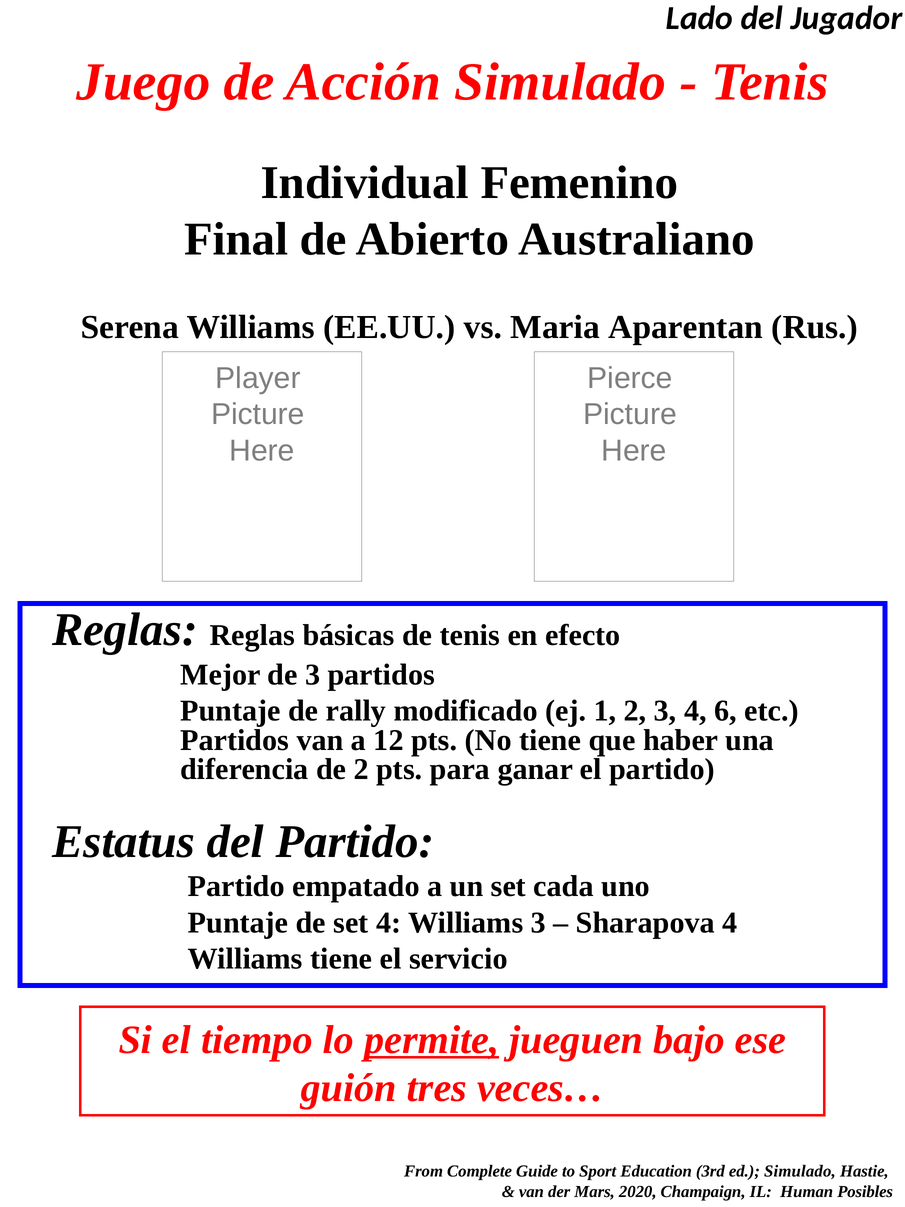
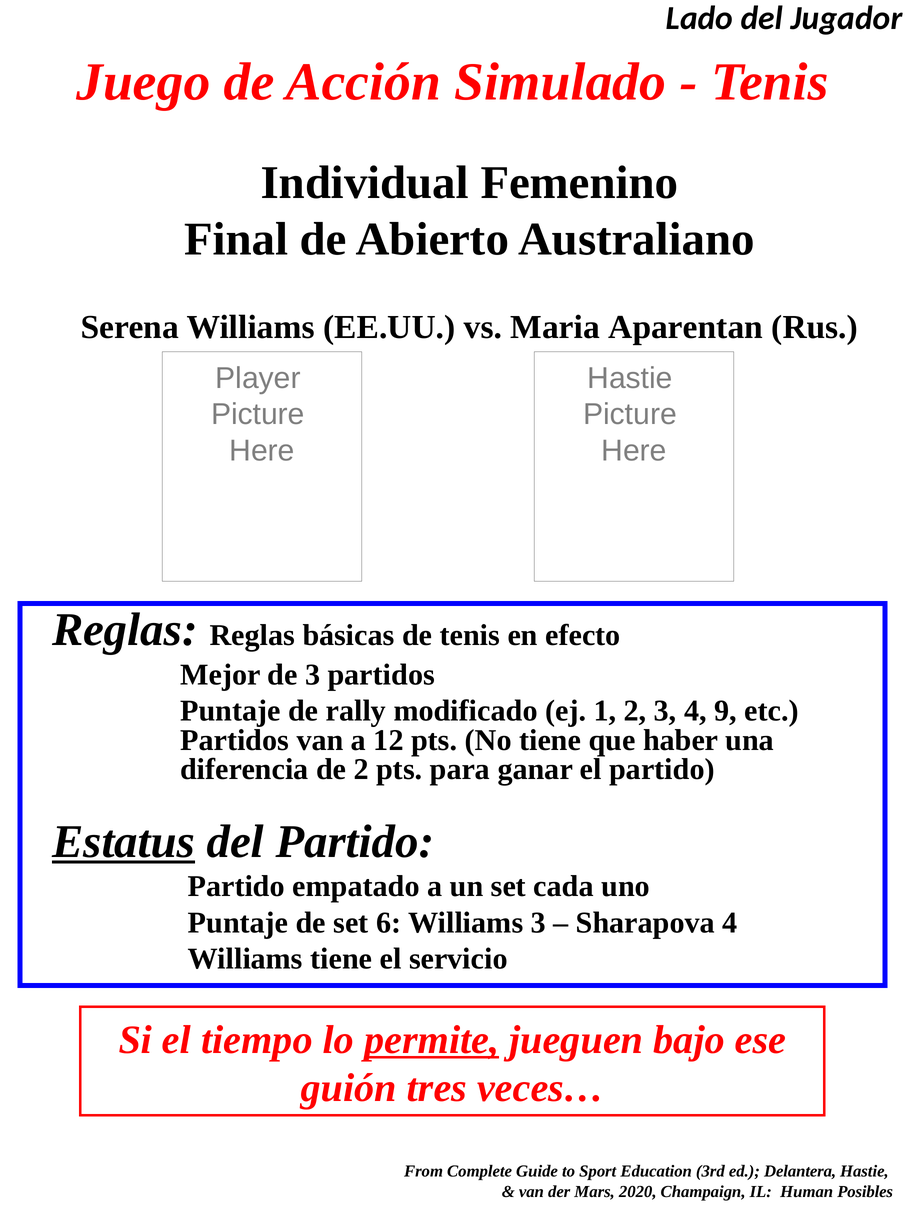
Pierce: Pierce -> Hastie (630, 378)
6: 6 -> 9 (725, 711)
Estatus underline: none -> present (124, 841)
set 4: 4 -> 6 (389, 922)
ed Simulado: Simulado -> Delantera (800, 1171)
